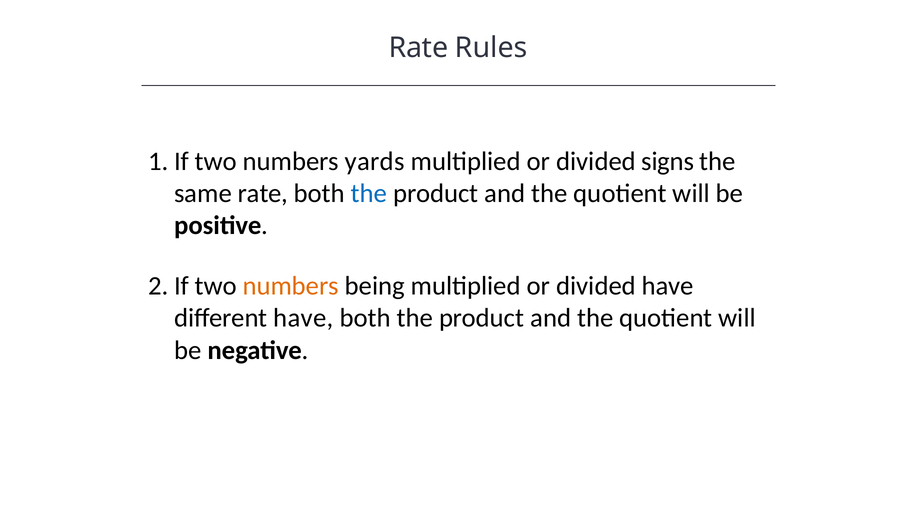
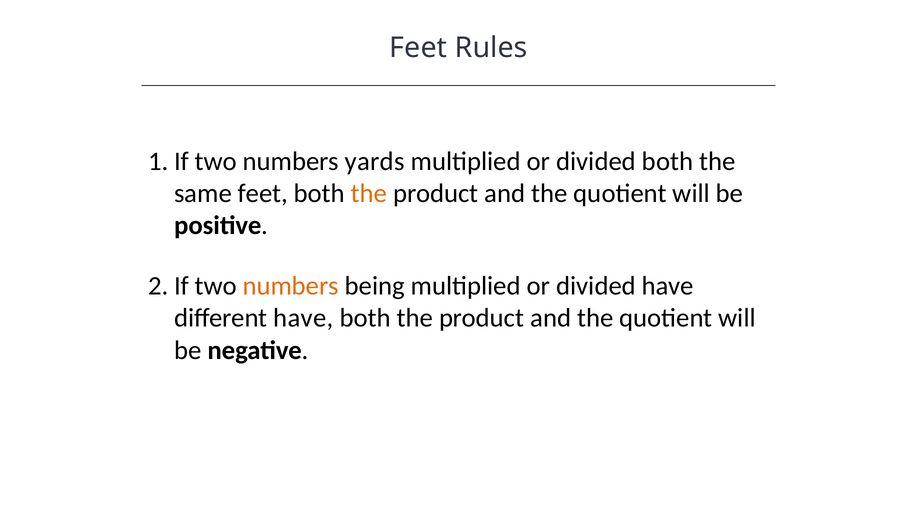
Rate: Rate -> Feet (418, 48)
divided signs: signs -> both (668, 161)
same rate: rate -> feet (263, 193)
the colour: blue -> orange (369, 193)
